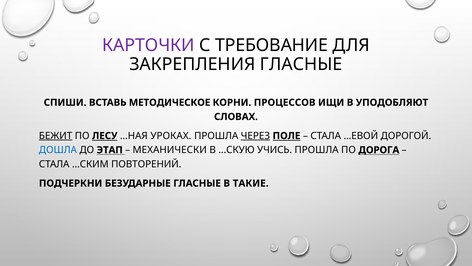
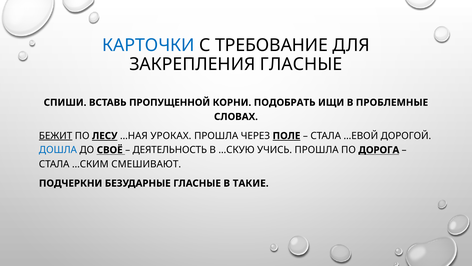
КАРТОЧКИ colour: purple -> blue (148, 45)
МЕТОДИЧЕСКОЕ: МЕТОДИЧЕСКОЕ -> ПРОПУЩЕННОЙ (170, 102)
ПРОЦЕССОВ: ПРОЦЕССОВ -> ПОДОБРАТЬ (285, 102)
УПОДОБЛЯЮТ: УПОДОБЛЯЮТ -> ПРОБЛЕМНЫЕ (392, 102)
ЧЕРЕЗ underline: present -> none (255, 136)
ЭТАП: ЭТАП -> СВОЁ (110, 150)
МЕХАНИЧЕСКИ: МЕХАНИЧЕСКИ -> ДЕЯТЕЛЬНОСТЬ (170, 150)
ПОВТОРЕНИЙ: ПОВТОРЕНИЙ -> СМЕШИВАЮТ (146, 164)
